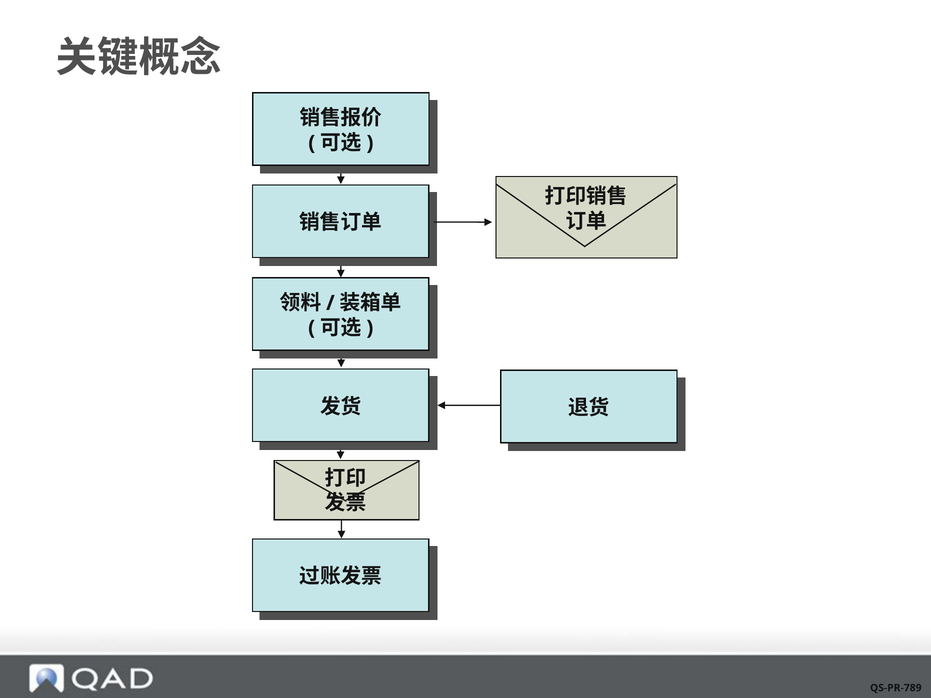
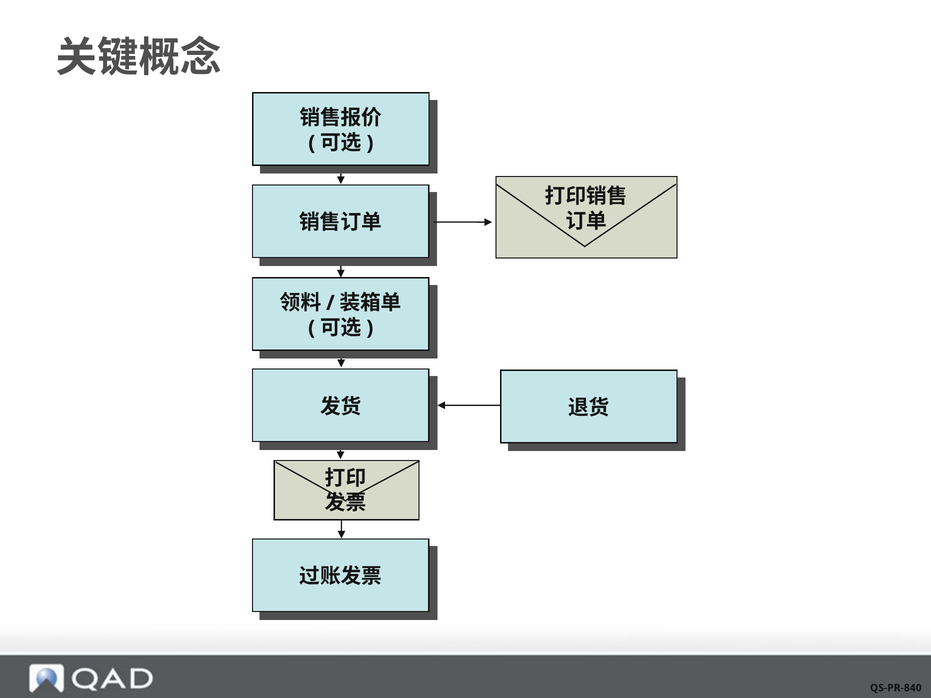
QS-PR-789: QS-PR-789 -> QS-PR-840 (896, 688)
